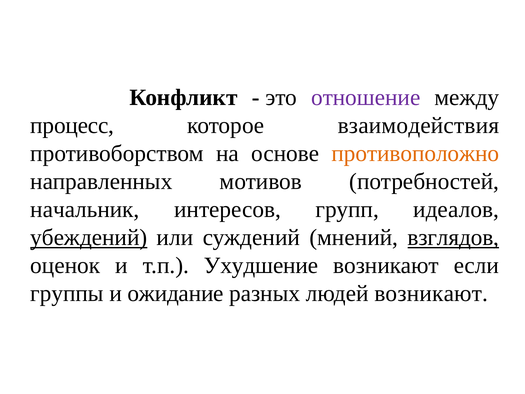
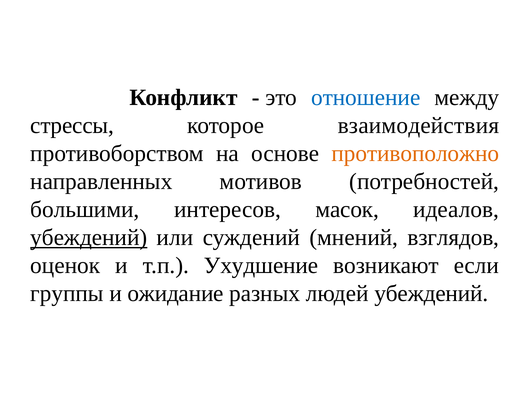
отношение colour: purple -> blue (366, 97)
процесс: процесс -> стрессы (72, 125)
начальник: начальник -> большими (85, 209)
групп: групп -> масок (347, 209)
взглядов underline: present -> none (453, 237)
людей возникают: возникают -> убеждений (431, 293)
